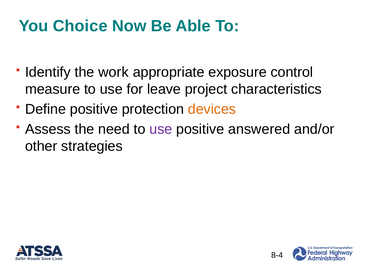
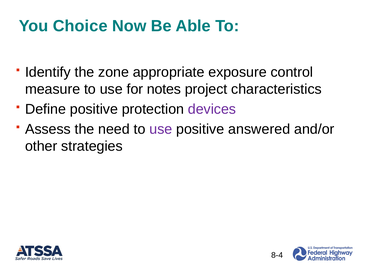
work: work -> zone (114, 72)
leave: leave -> notes (164, 89)
devices colour: orange -> purple (212, 109)
